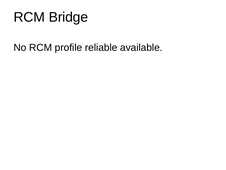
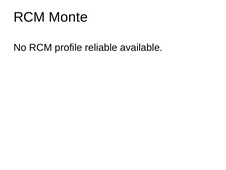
Bridge: Bridge -> Monte (68, 17)
